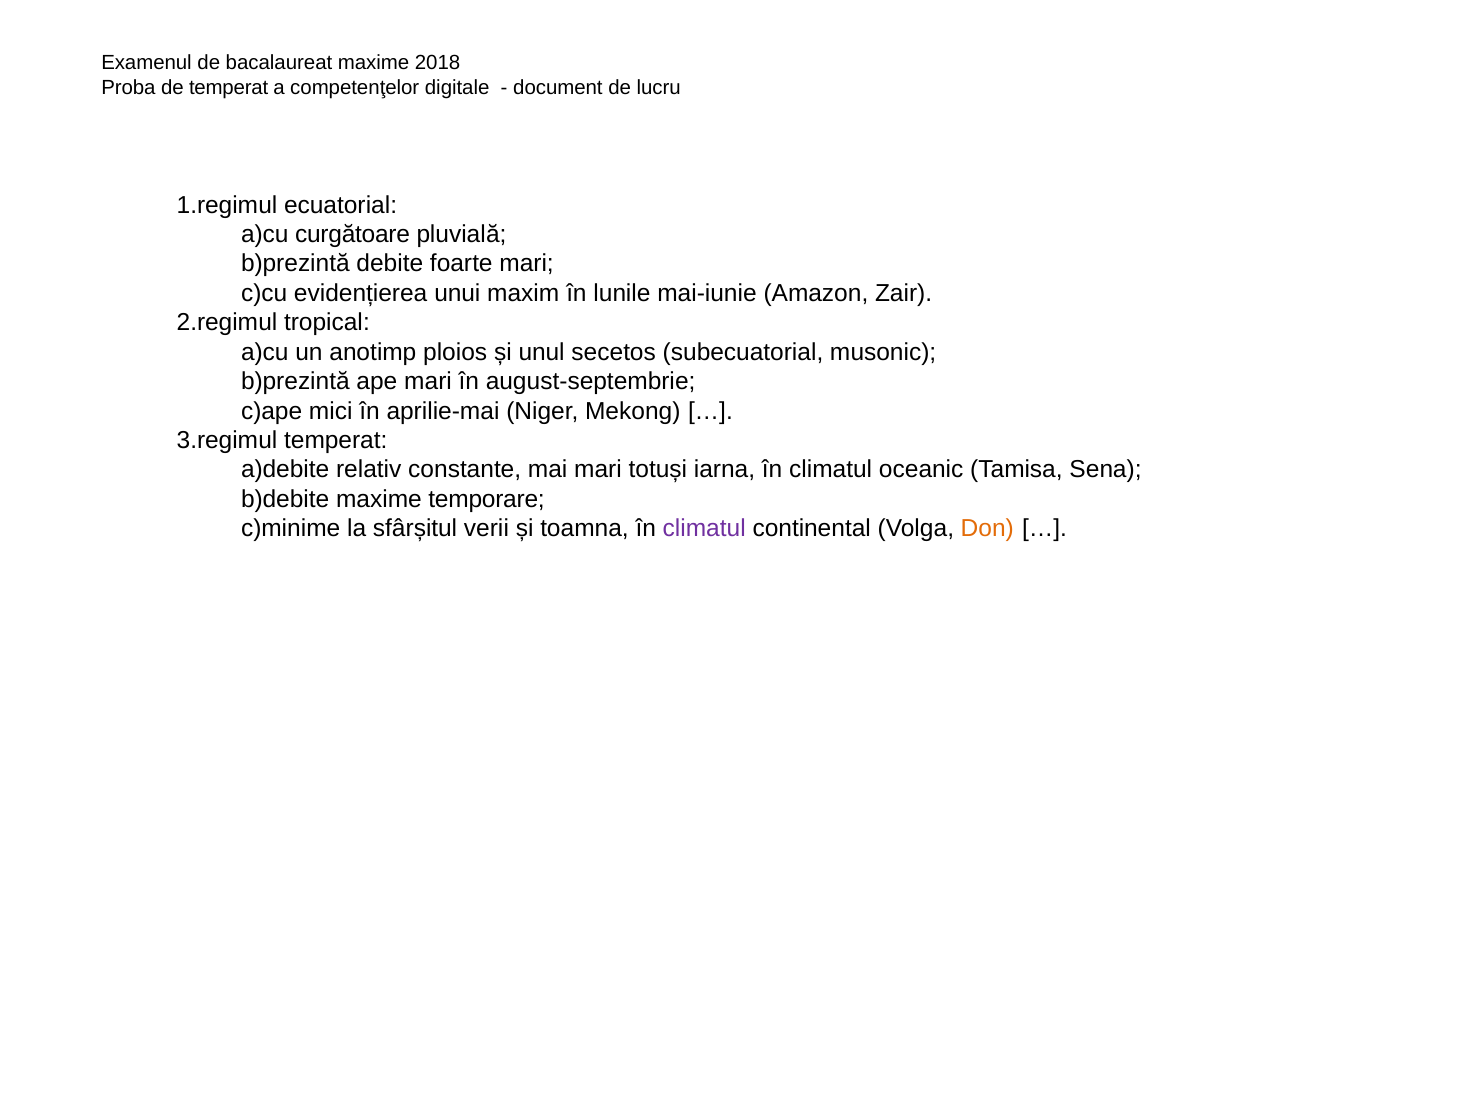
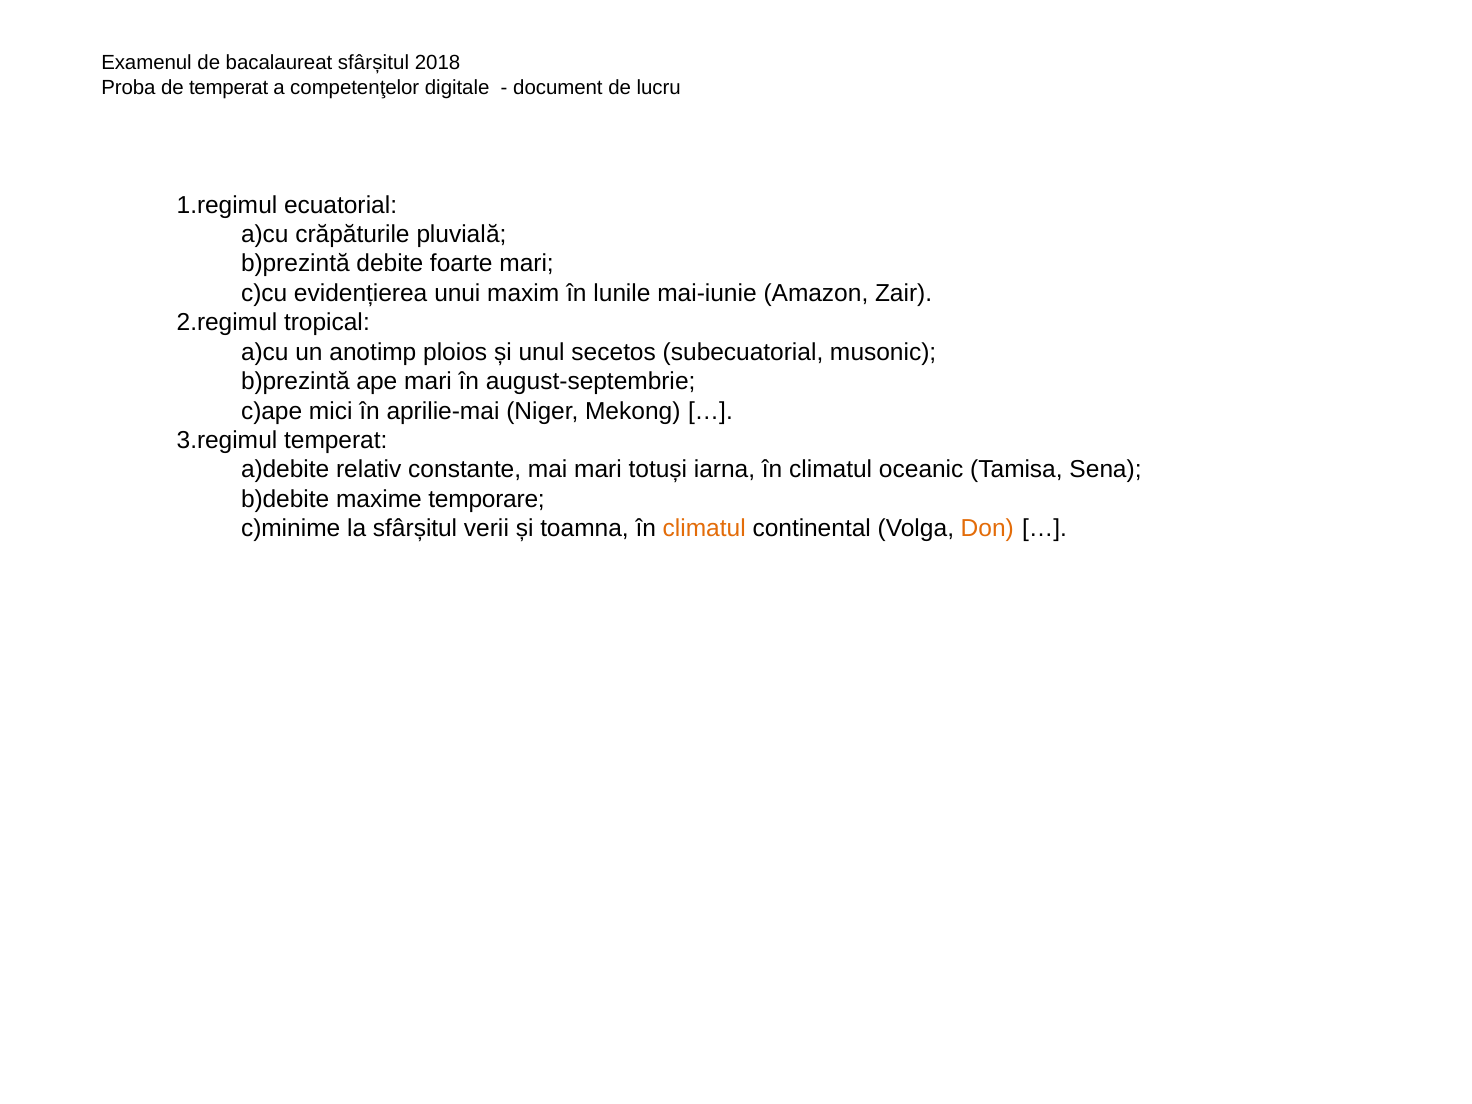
bacalaureat maxime: maxime -> sfârșitul (373, 63)
curgătoare: curgătoare -> crăpăturile (352, 234)
climatul colour: purple -> orange (704, 529)
